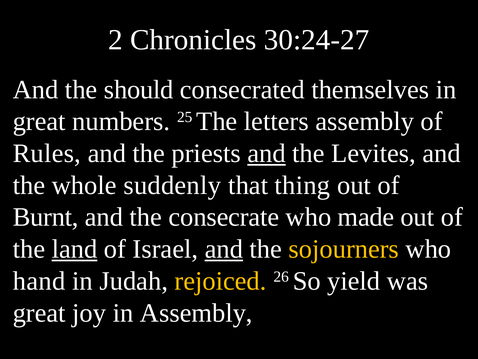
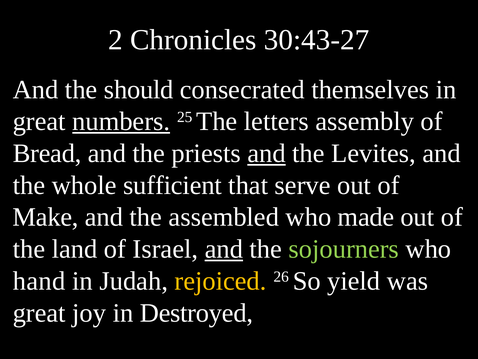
30:24-27: 30:24-27 -> 30:43-27 (317, 40)
numbers underline: none -> present (121, 121)
Rules: Rules -> Bread (47, 153)
suddenly: suddenly -> sufficient (172, 185)
thing: thing -> serve (303, 185)
Burnt: Burnt -> Make (46, 217)
consecrate: consecrate -> assembled (224, 217)
land underline: present -> none (75, 249)
sojourners colour: yellow -> light green (344, 249)
in Assembly: Assembly -> Destroyed (196, 312)
